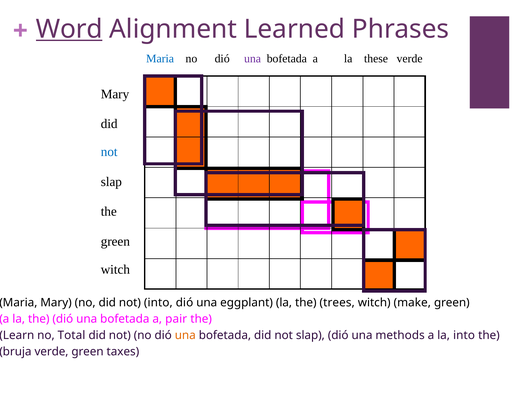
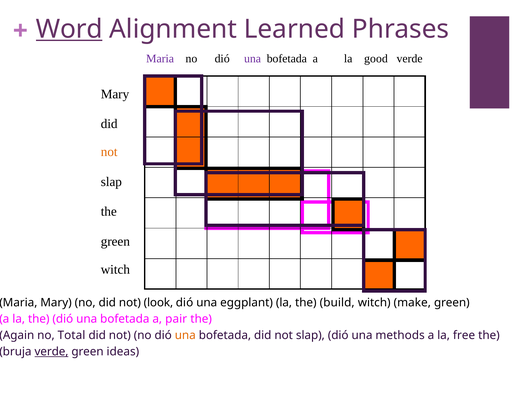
Maria colour: blue -> purple (160, 59)
these: these -> good (376, 59)
not colour: blue -> orange (109, 152)
not into: into -> look (158, 302)
trees: trees -> build (337, 302)
Learn: Learn -> Again (17, 335)
la into: into -> free (464, 335)
verde underline: none -> present (51, 351)
taxes: taxes -> ideas (123, 351)
